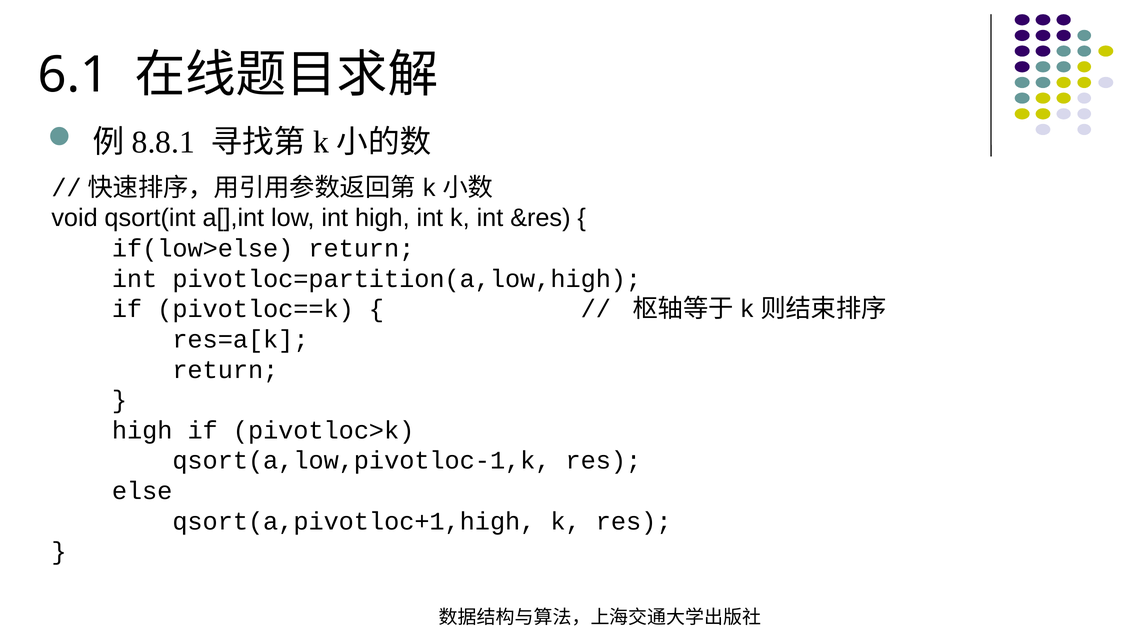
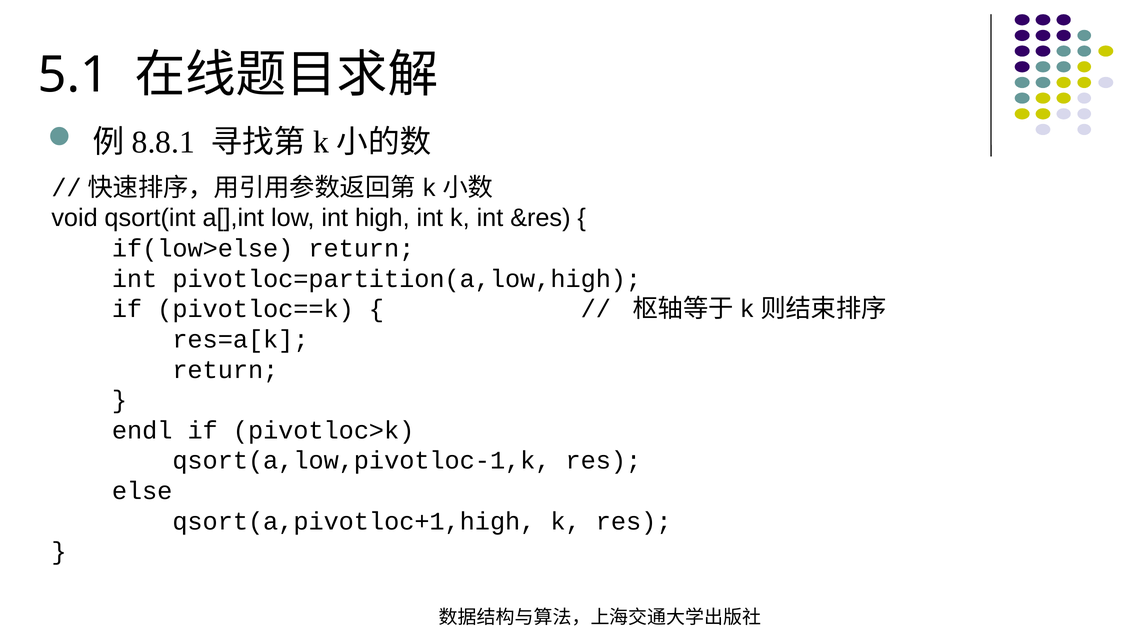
6.1: 6.1 -> 5.1 (74, 75)
high: high -> endl (142, 430)
